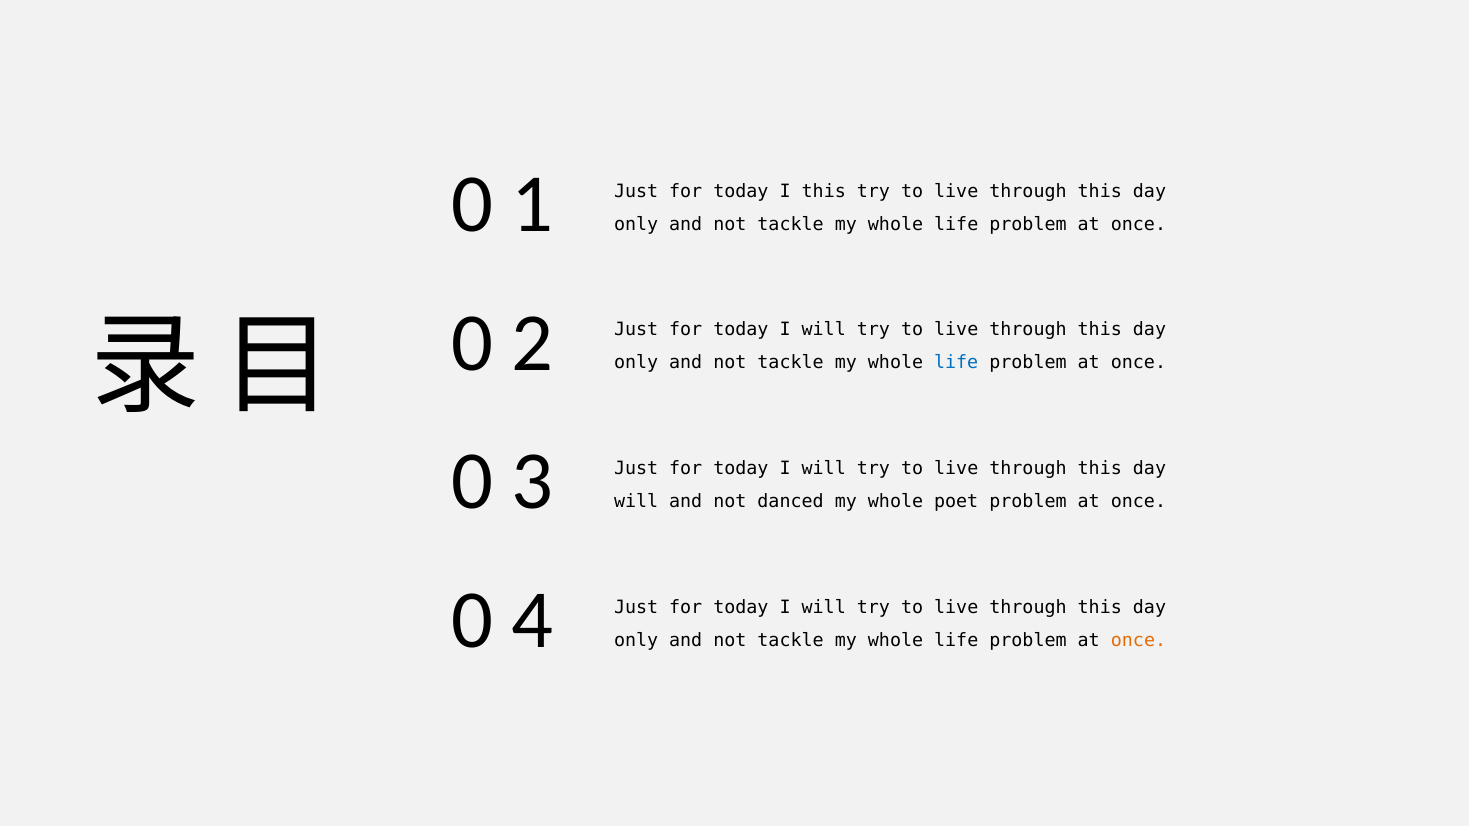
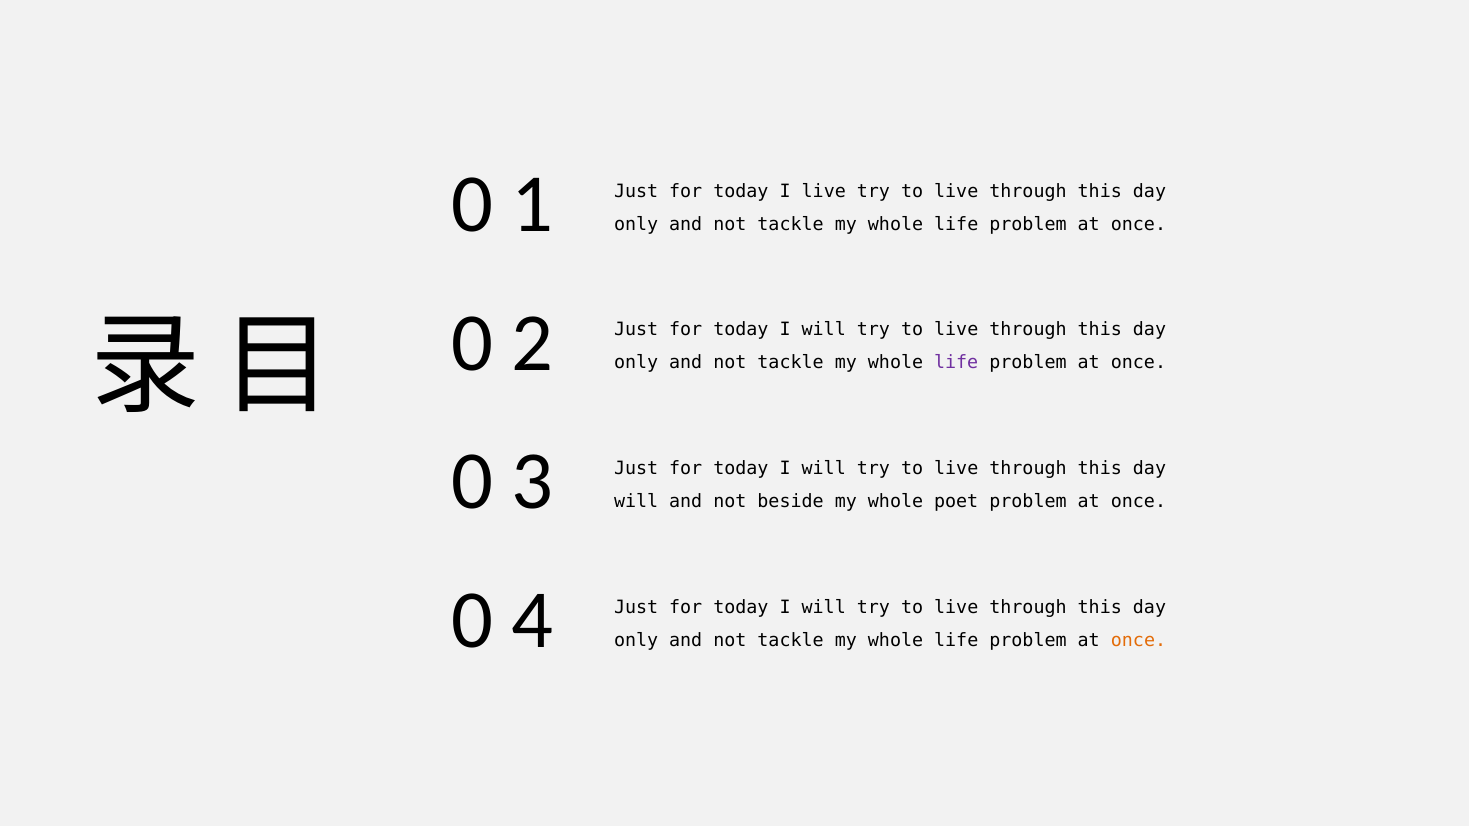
I this: this -> live (824, 191)
life colour: blue -> purple (956, 363)
danced: danced -> beside (791, 502)
